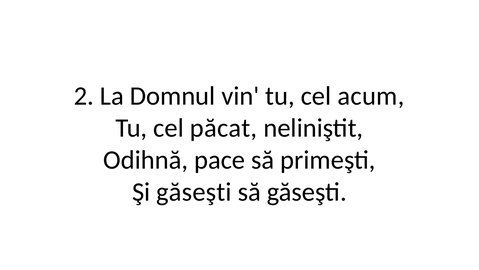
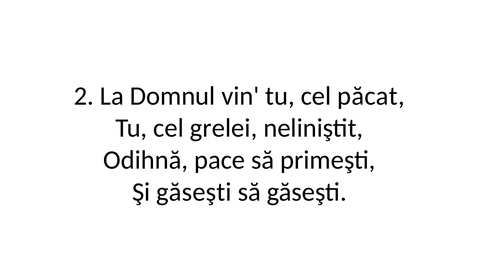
acum: acum -> păcat (371, 96)
păcat: păcat -> grelei (224, 128)
